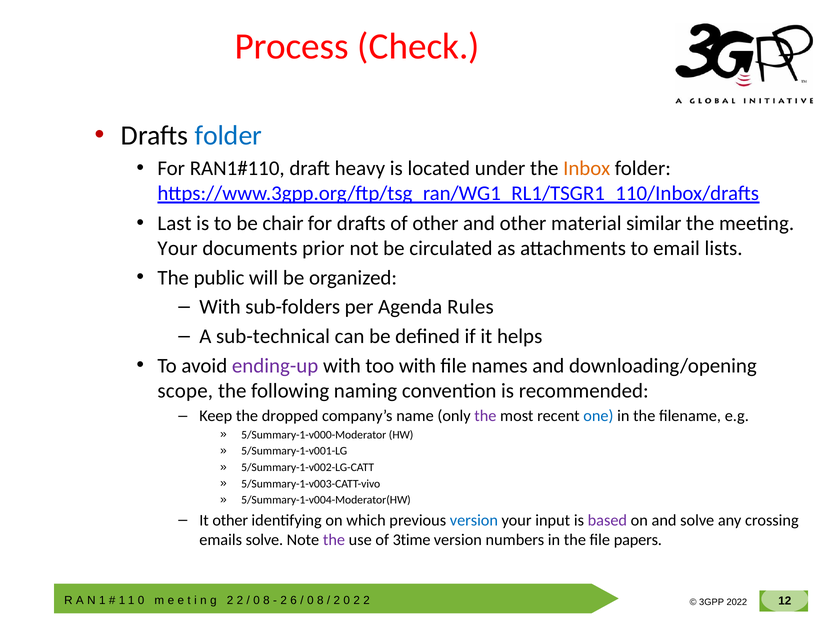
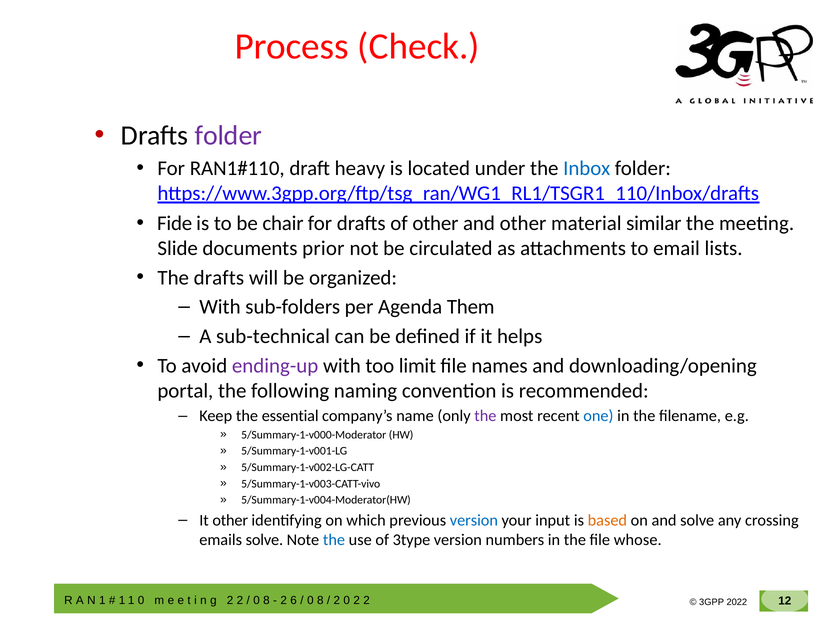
folder colour: blue -> purple (228, 135)
Inbox colour: orange -> blue (587, 168)
Last: Last -> Fide (175, 223)
Your: Your -> Slide (178, 248)
The public: public -> drafts (219, 278)
Rules: Rules -> Them (471, 307)
too with: with -> limit (417, 365)
scope: scope -> portal (185, 391)
dropped: dropped -> essential (290, 416)
based colour: purple -> orange (607, 520)
the colour: purple -> blue (334, 540)
3time: 3time -> 3type (411, 540)
papers: papers -> whose (638, 540)
